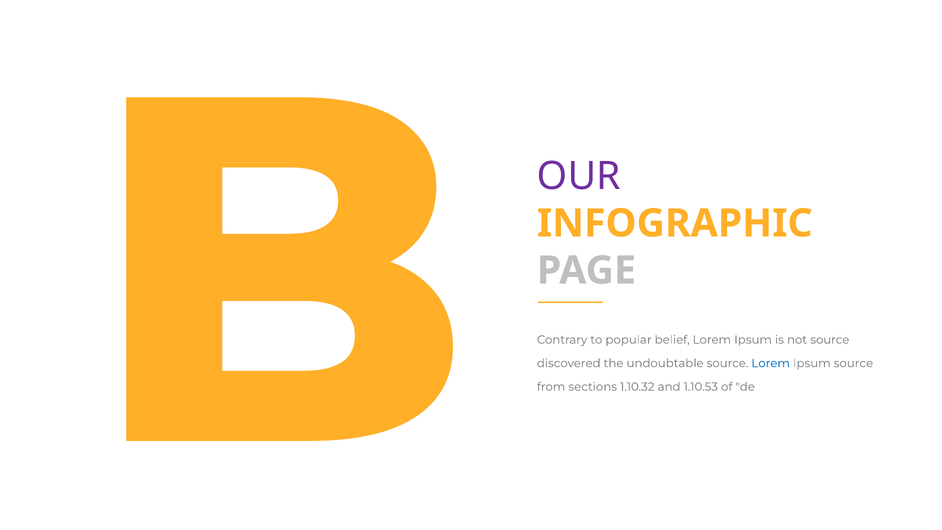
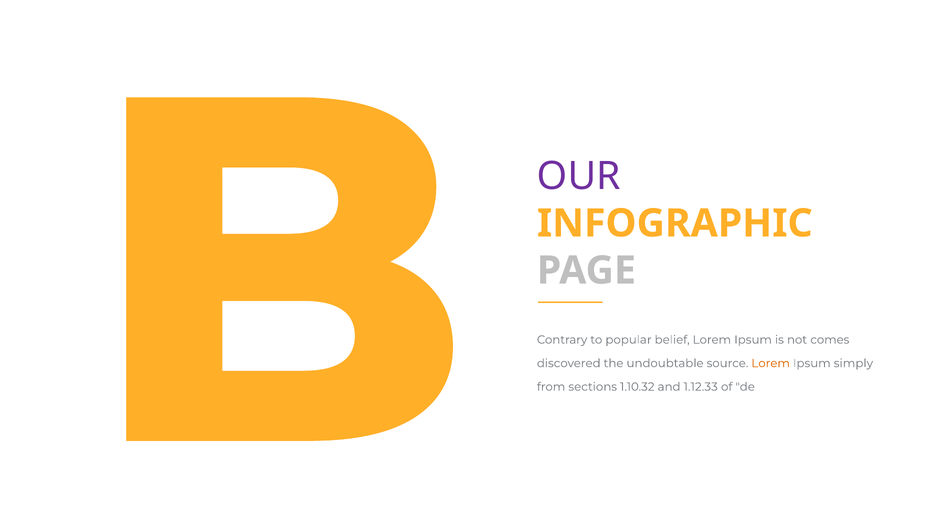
not source: source -> comes (830, 340)
Lorem colour: blue -> orange (771, 363)
Ipsum source: source -> simply (853, 363)
1.10.53: 1.10.53 -> 1.12.33 (701, 387)
